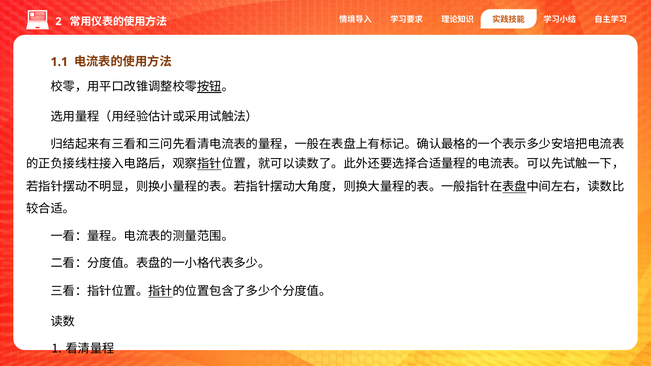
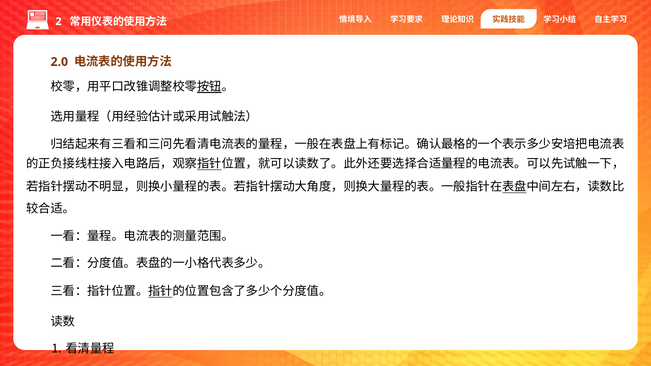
1.1: 1.1 -> 2.0 (59, 62)
